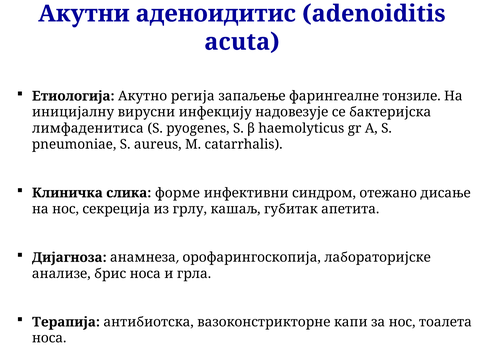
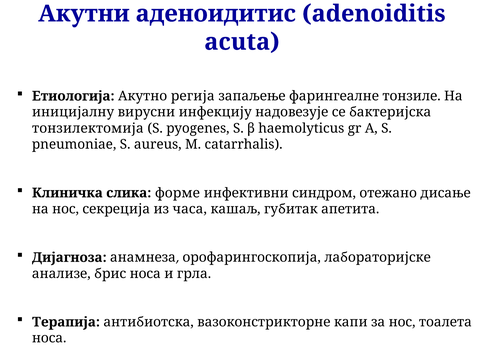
лимфаденитиса: лимфаденитиса -> тонзилектомија (88, 128)
грлу: грлу -> часа (190, 209)
